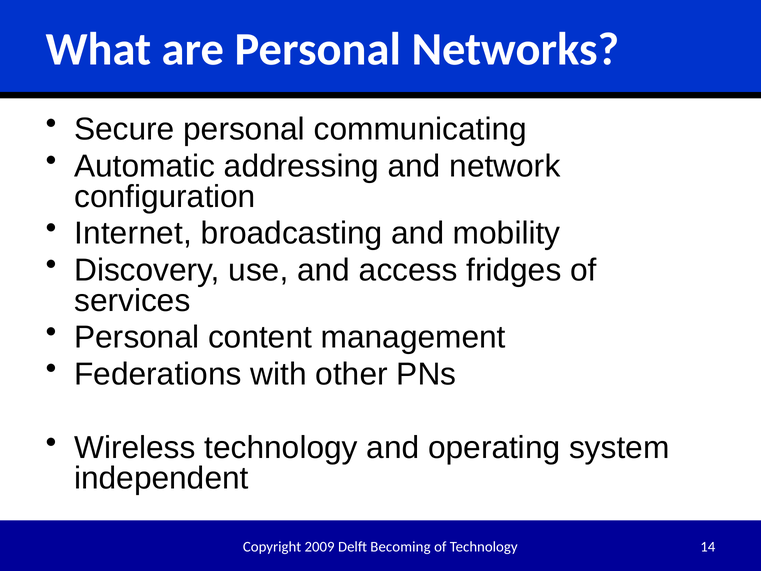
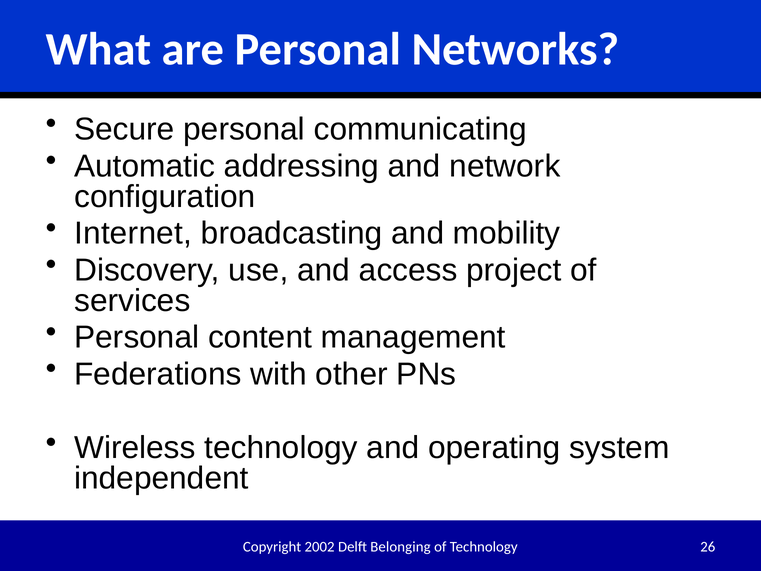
fridges: fridges -> project (514, 270)
2009: 2009 -> 2002 (320, 546)
Becoming: Becoming -> Belonging (400, 546)
14: 14 -> 26 (708, 546)
